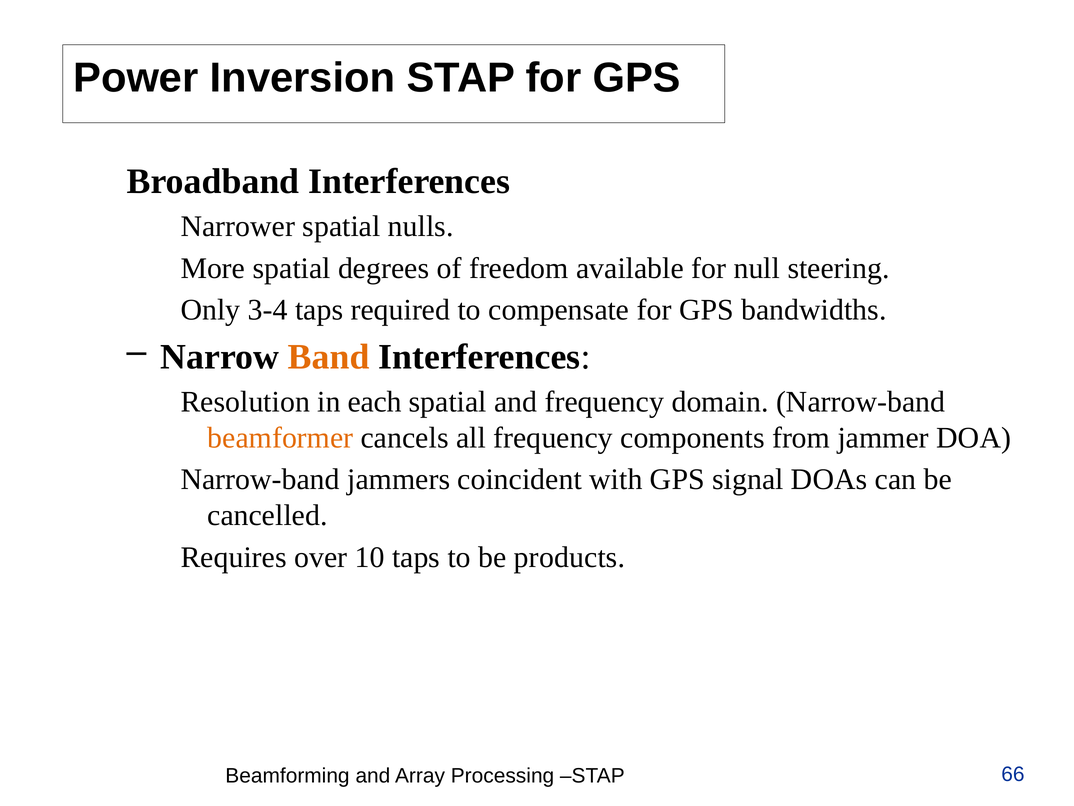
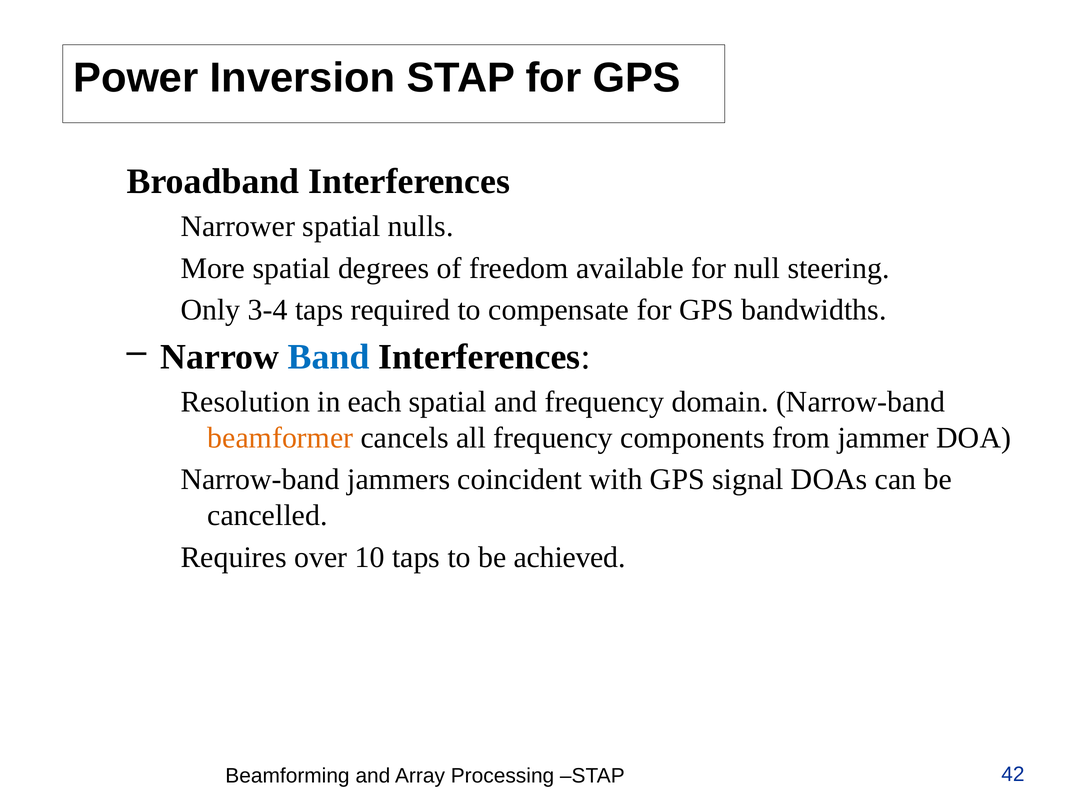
Band colour: orange -> blue (329, 357)
products: products -> achieved (570, 557)
66: 66 -> 42 (1013, 774)
